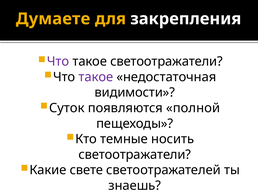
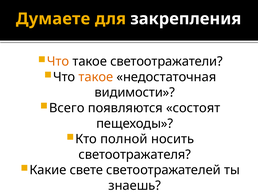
Что colour: purple -> orange (58, 61)
такое colour: purple -> orange (96, 77)
Суток: Суток -> Всего (67, 108)
полной: полной -> состоят (193, 108)
темные: темные -> полной (124, 139)
светоотражатели: светоотражатели -> светоотражателя (135, 154)
